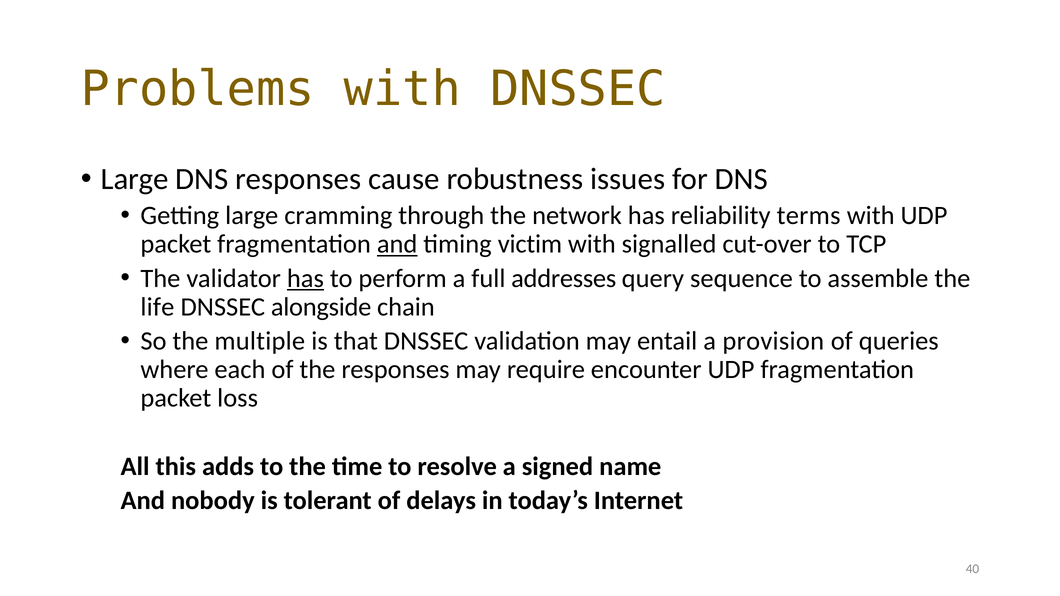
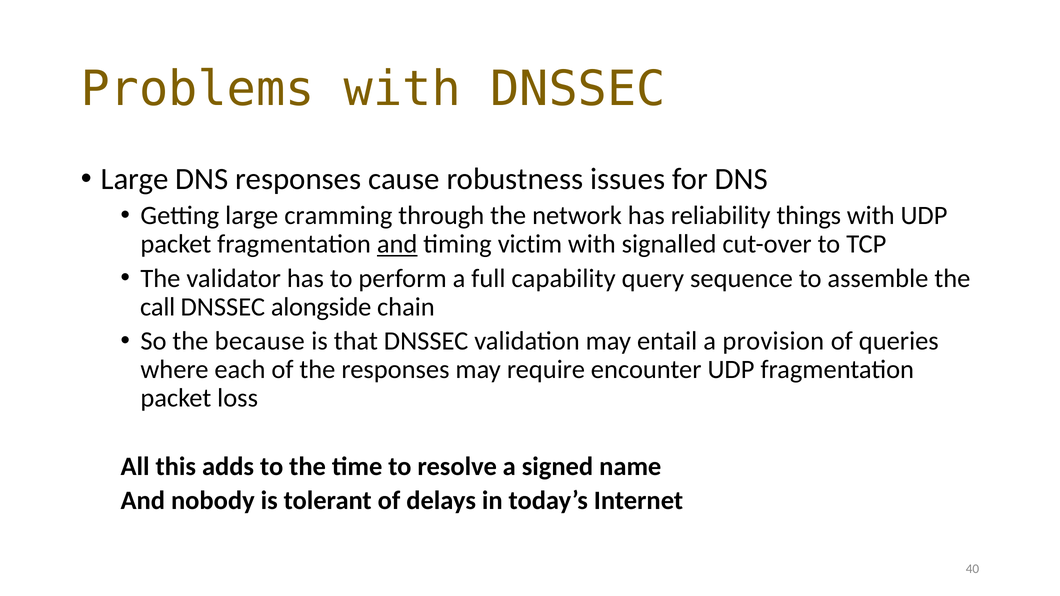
terms: terms -> things (809, 216)
has underline: present -> none (305, 278)
addresses: addresses -> capability (564, 278)
life: life -> call (158, 307)
multiple: multiple -> because (260, 341)
